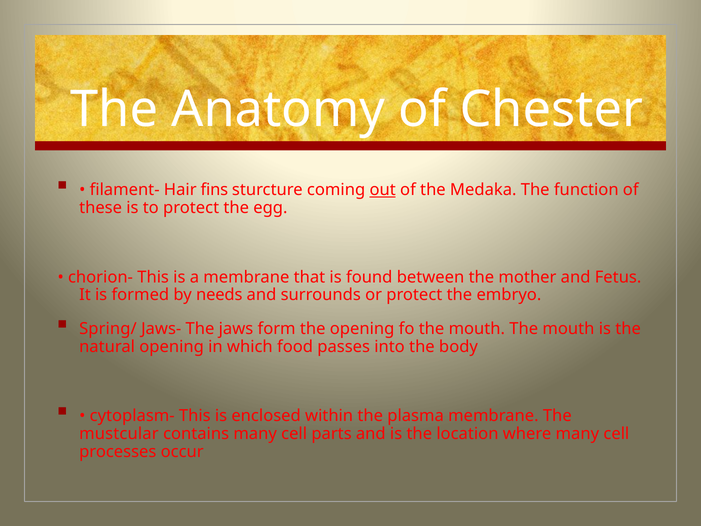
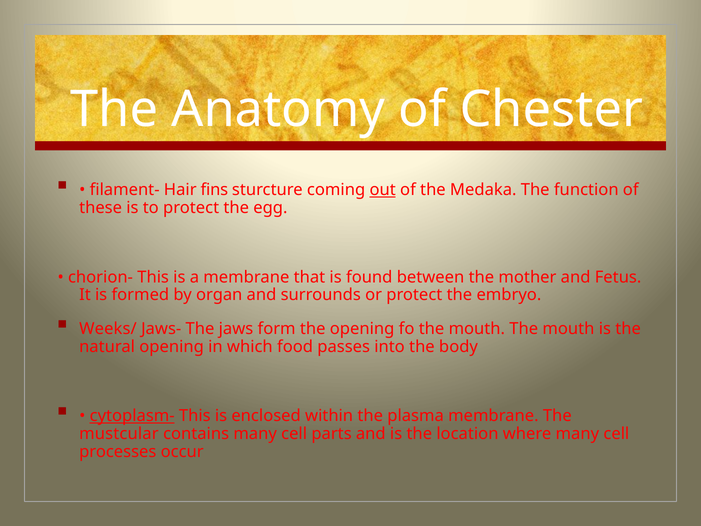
needs: needs -> organ (219, 295)
Spring/: Spring/ -> Weeks/ (108, 329)
cytoplasm- underline: none -> present (132, 416)
